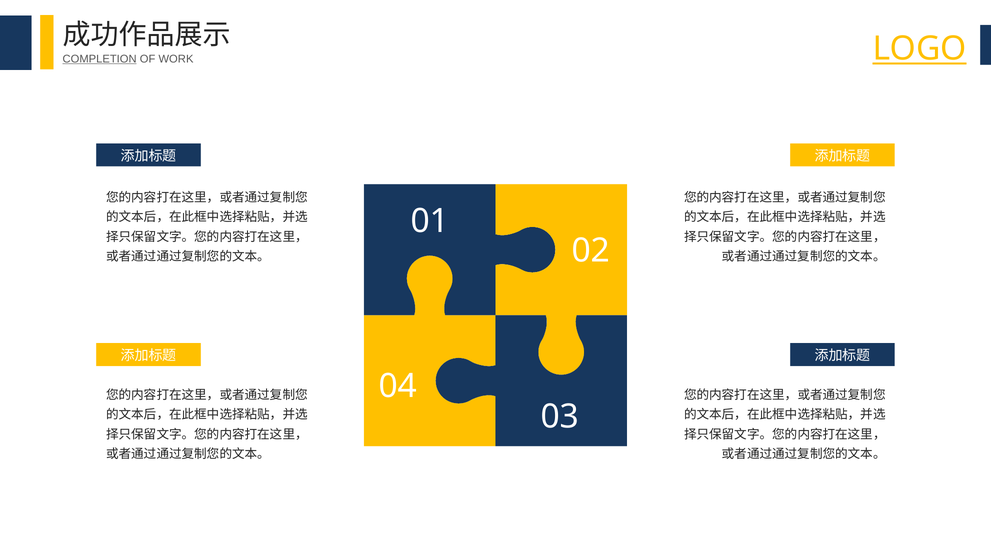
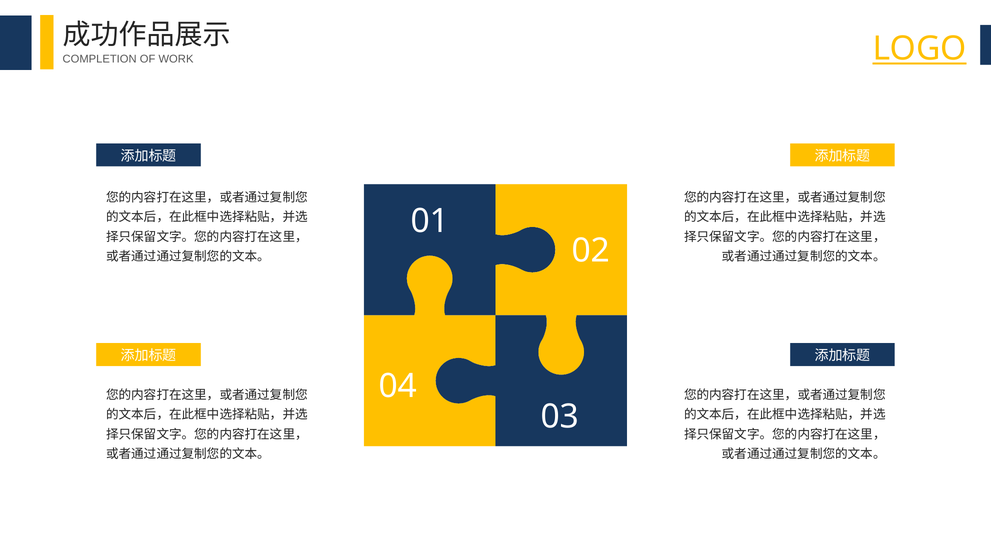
COMPLETION underline: present -> none (100, 59)
